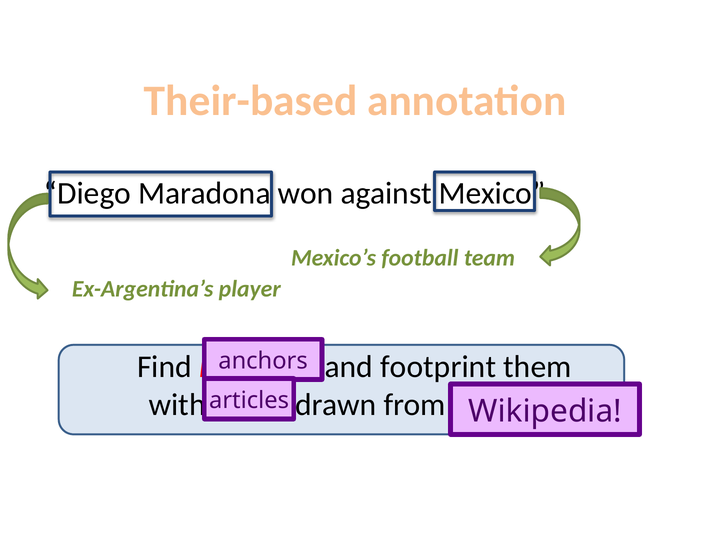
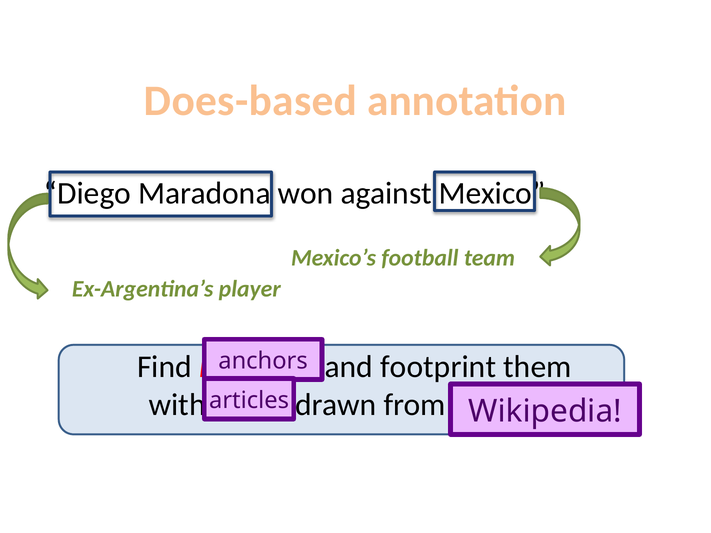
Their-based: Their-based -> Does-based (250, 101)
